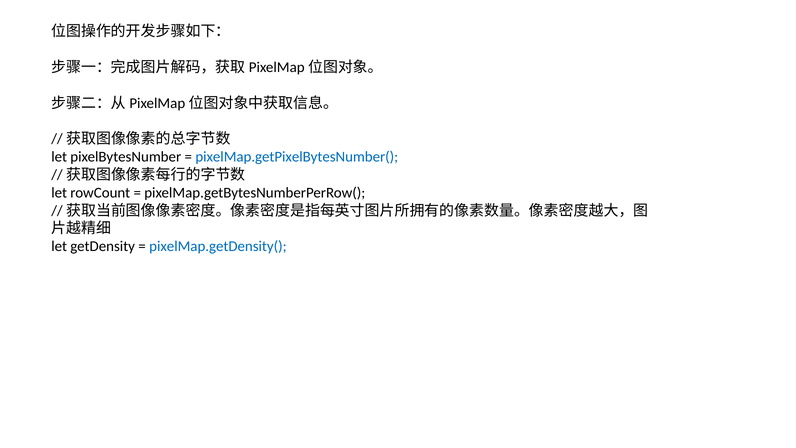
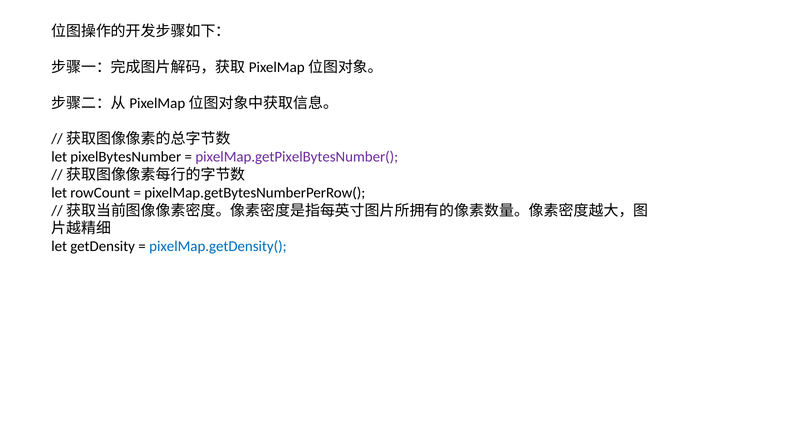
pixelMap.getPixelBytesNumber( colour: blue -> purple (297, 157)
